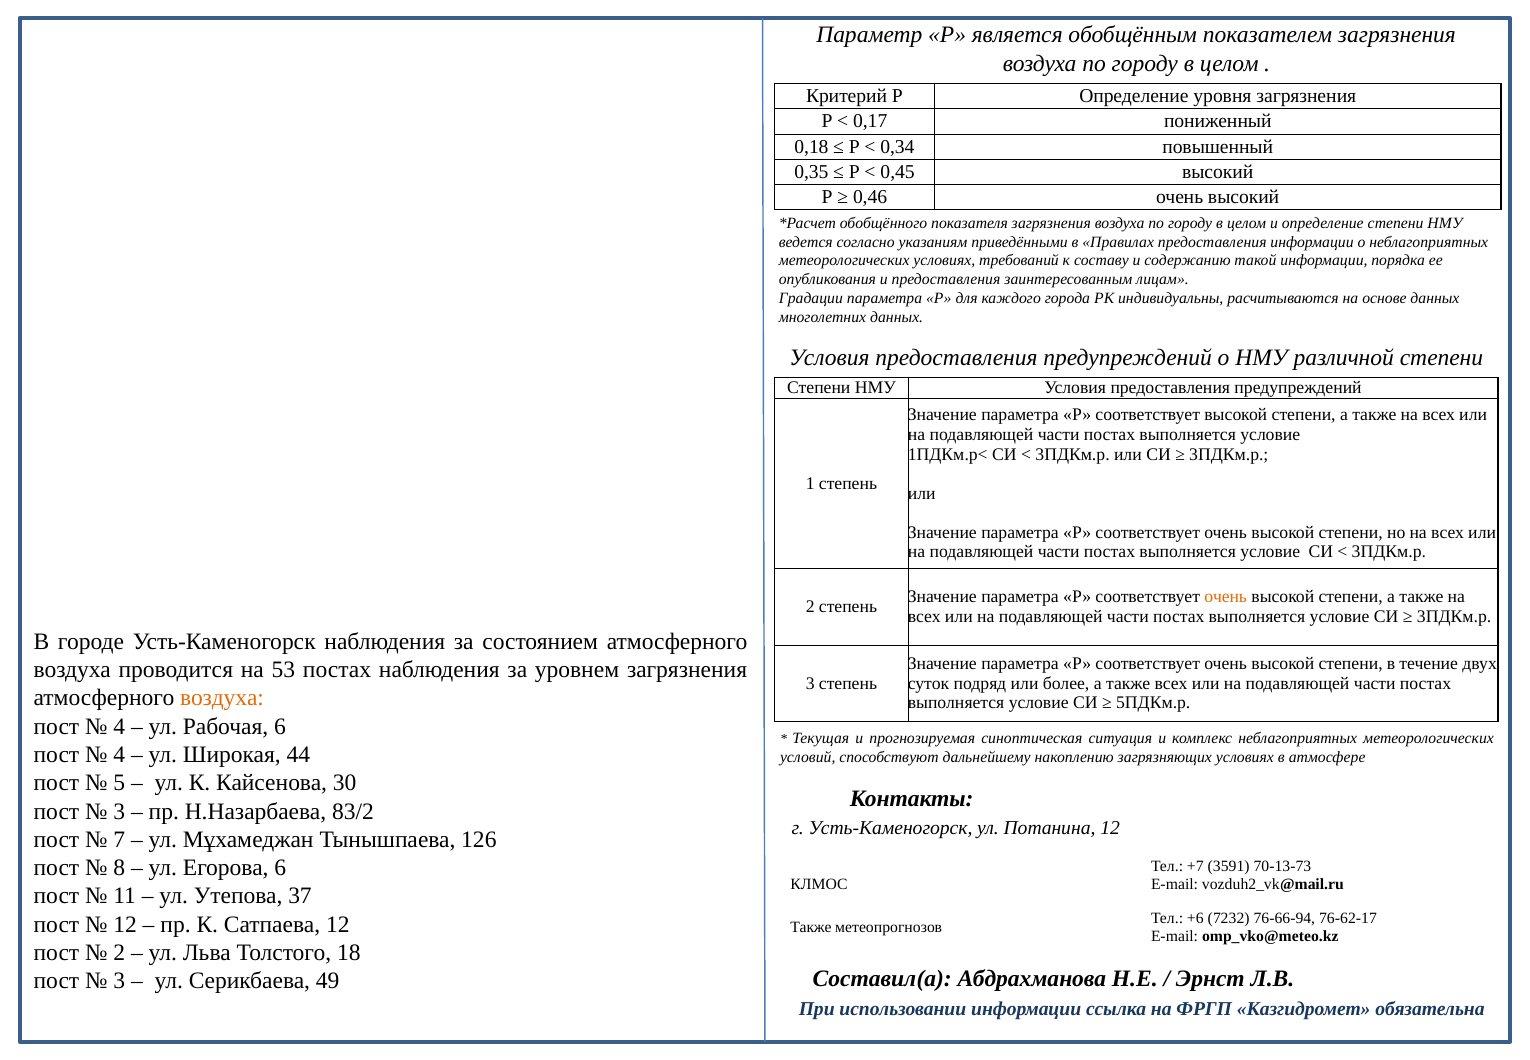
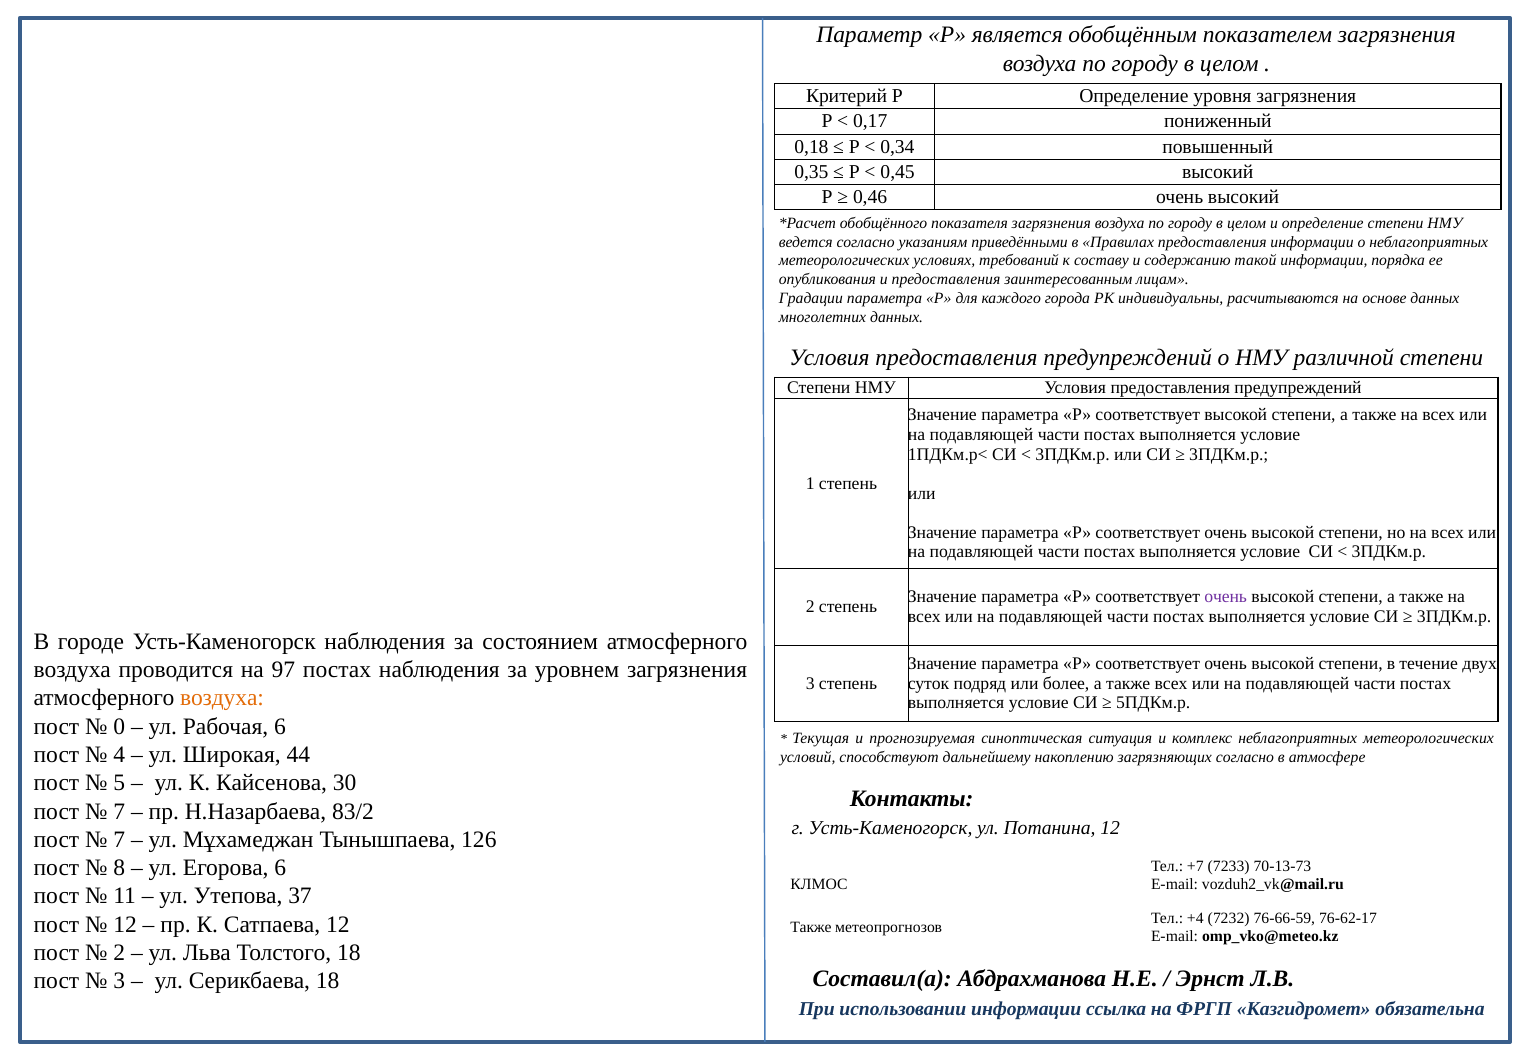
очень colour: orange -> purple (1226, 597)
53: 53 -> 97 (283, 669)
4: 4 -> 0 (119, 726)
загрязняющих условиях: условиях -> согласно (1245, 756)
3: 3 -> 7 (119, 811)
3591: 3591 -> 7233 (1229, 866)
+6: +6 -> +4 (1195, 918)
76-66-94: 76-66-94 -> 76-66-59 (1284, 918)
Серикбаева 49: 49 -> 18 (328, 980)
